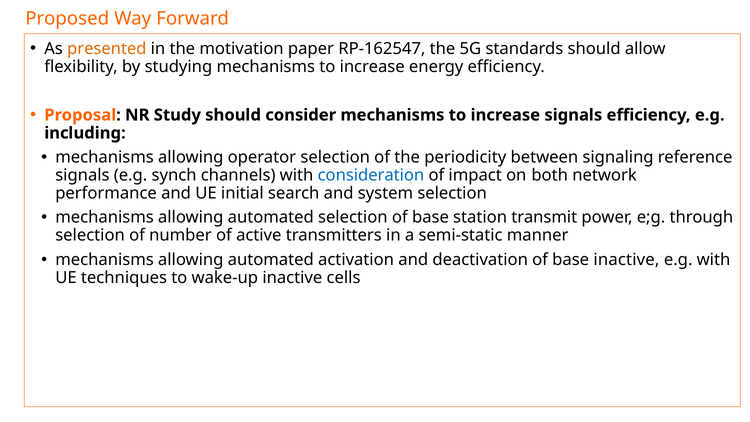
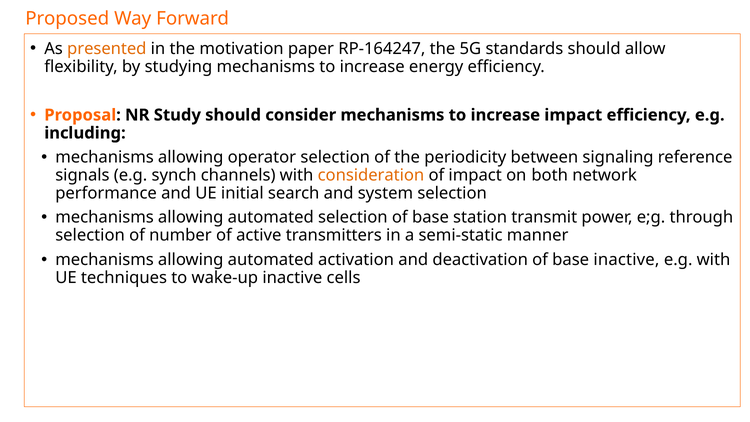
RP-162547: RP-162547 -> RP-164247 (382, 49)
increase signals: signals -> impact (573, 115)
consideration colour: blue -> orange (371, 175)
